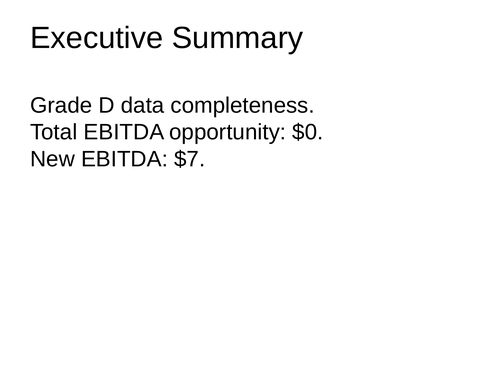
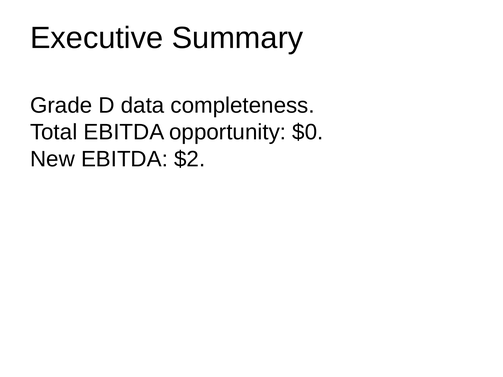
$7: $7 -> $2 (190, 159)
